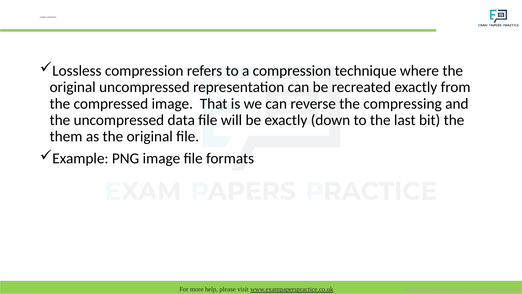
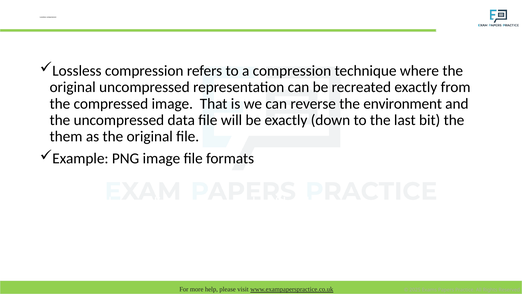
compressing: compressing -> environment (403, 104)
